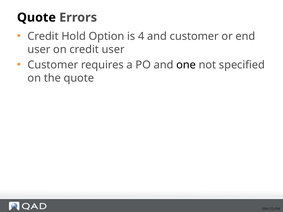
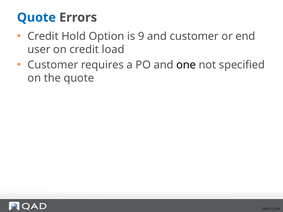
Quote colour: black -> blue (36, 17)
4: 4 -> 9 (141, 36)
credit user: user -> load (113, 50)
